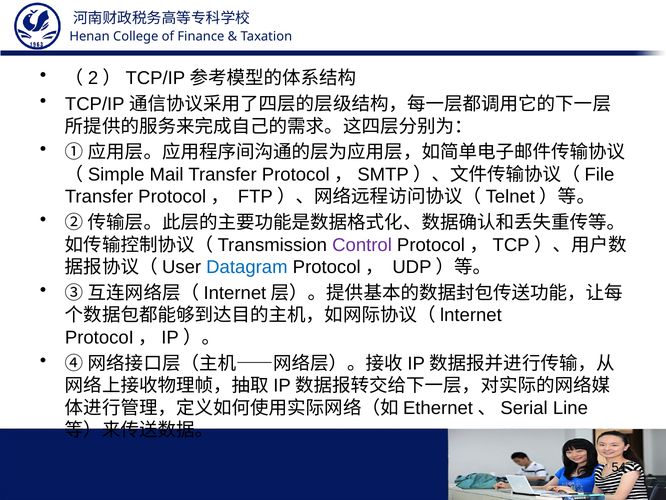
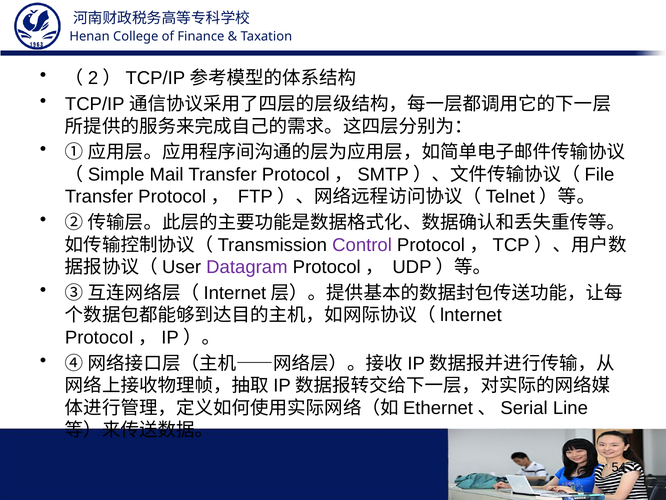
Datagram colour: blue -> purple (247, 267)
